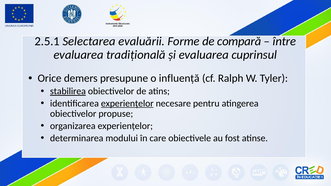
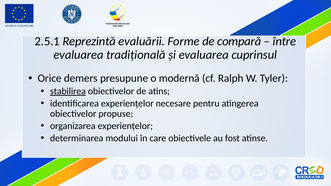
Selectarea: Selectarea -> Reprezintă (89, 41)
influență: influență -> modernă (179, 78)
experiențelor underline: present -> none (127, 103)
